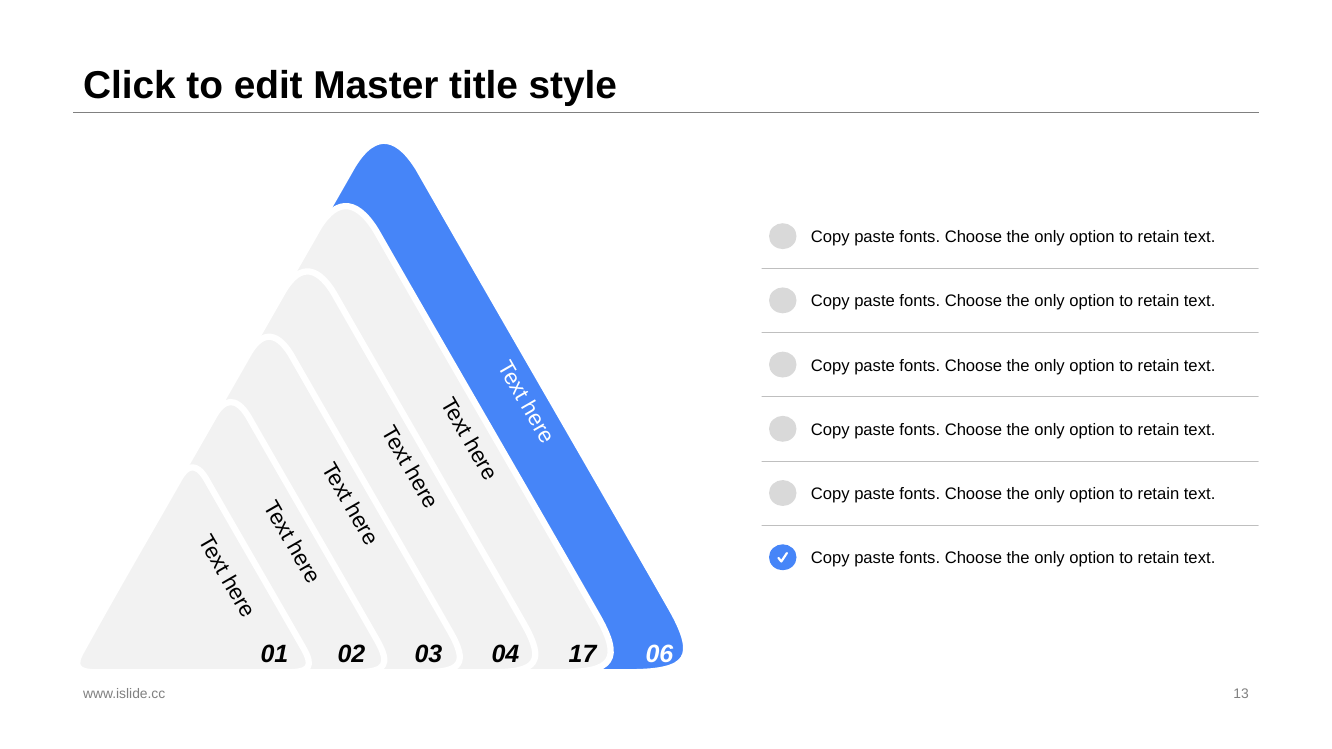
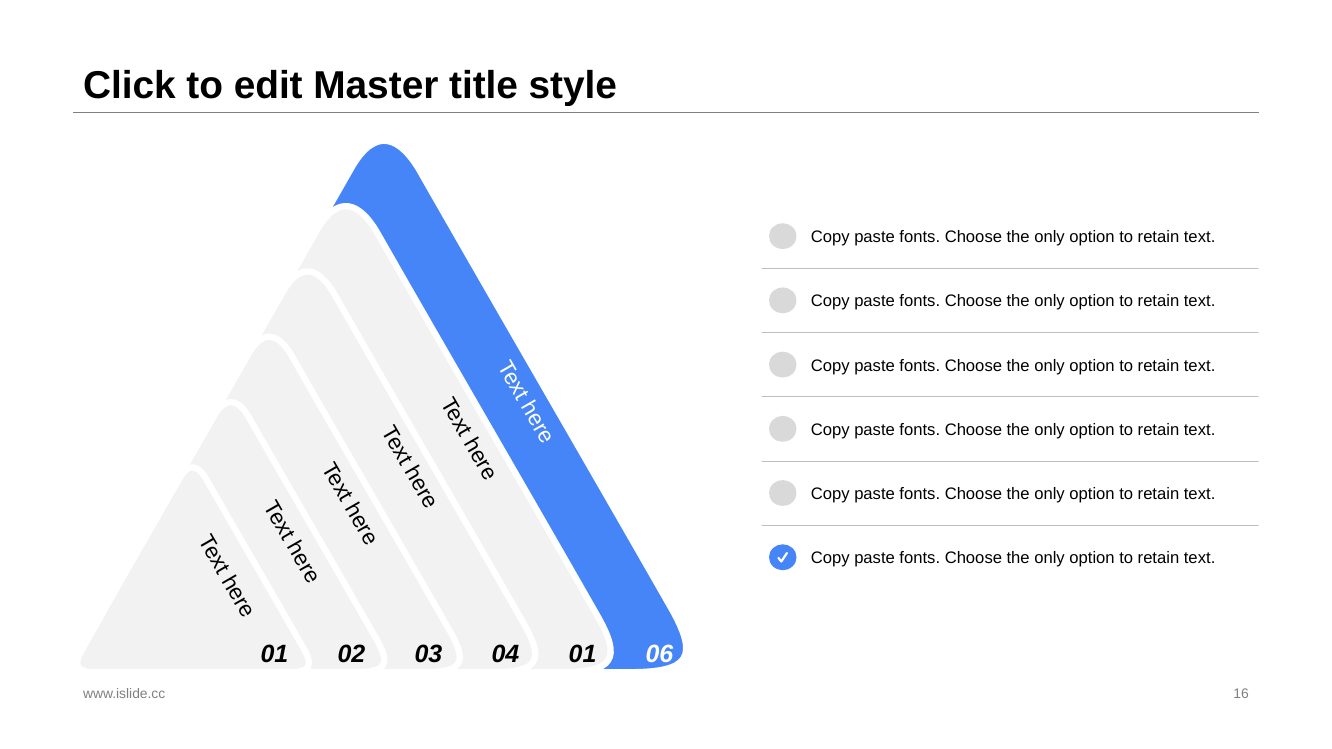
04 17: 17 -> 01 (583, 654)
13: 13 -> 16 (1241, 694)
